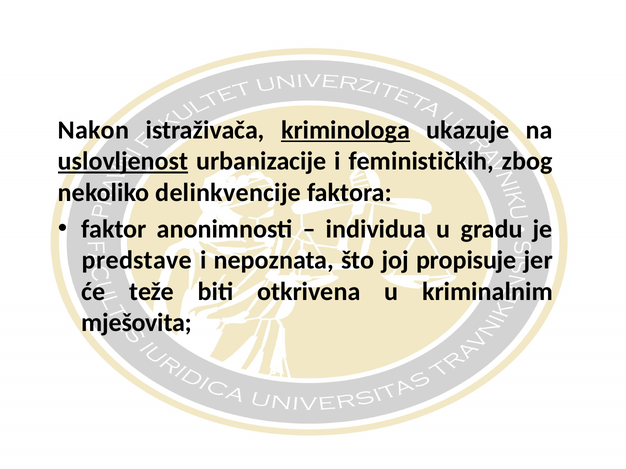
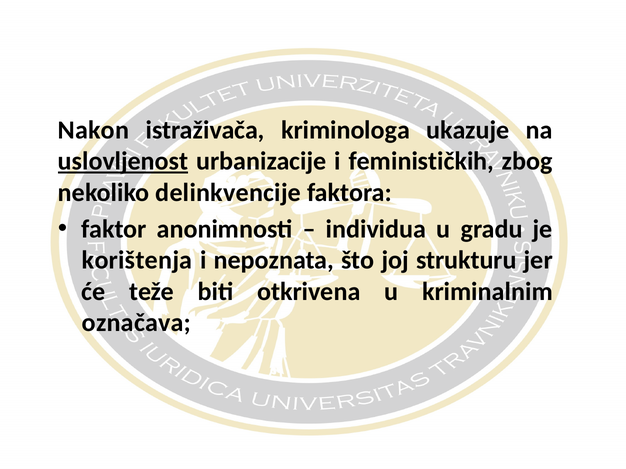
kriminologa underline: present -> none (346, 130)
predstave: predstave -> korištenja (137, 261)
propisuje: propisuje -> strukturu (466, 261)
mješovita: mješovita -> označava (136, 323)
